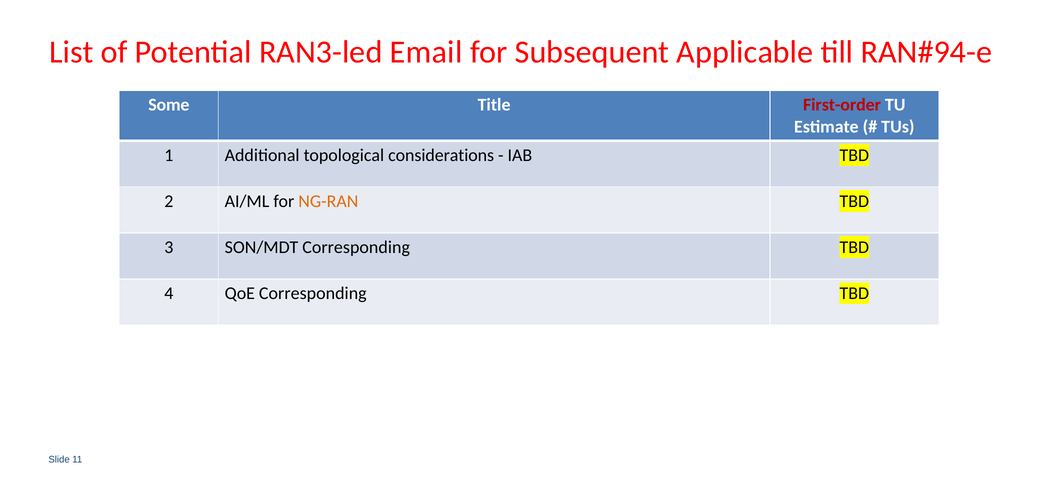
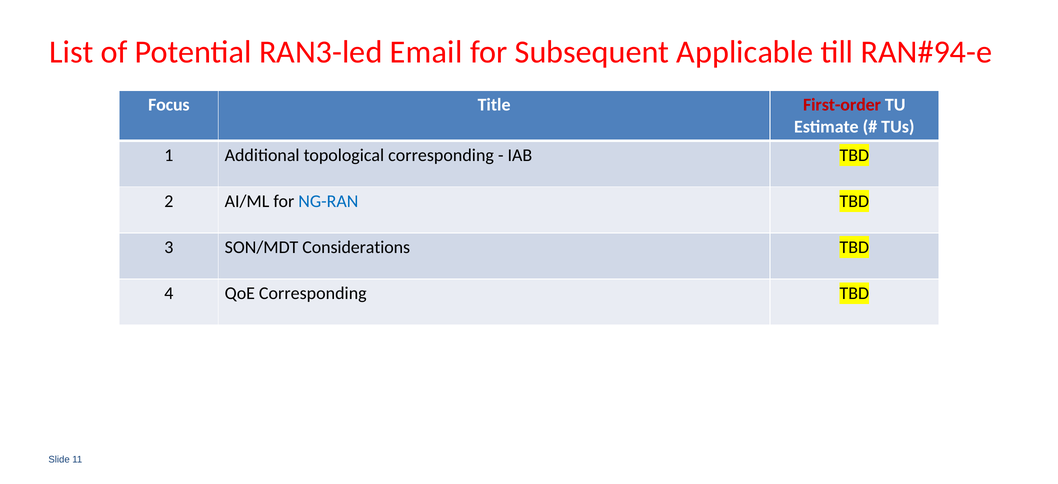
Some: Some -> Focus (169, 105)
topological considerations: considerations -> corresponding (441, 155)
NG-RAN colour: orange -> blue (328, 201)
SON/MDT Corresponding: Corresponding -> Considerations (356, 247)
